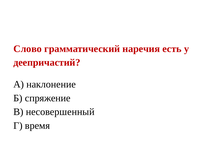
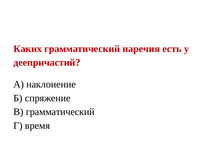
Слово: Слово -> Каких (28, 49)
В несовершенный: несовершенный -> грамматический (60, 112)
